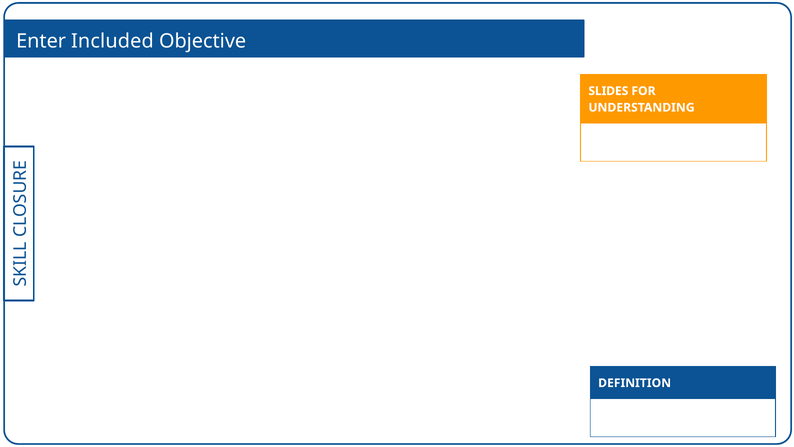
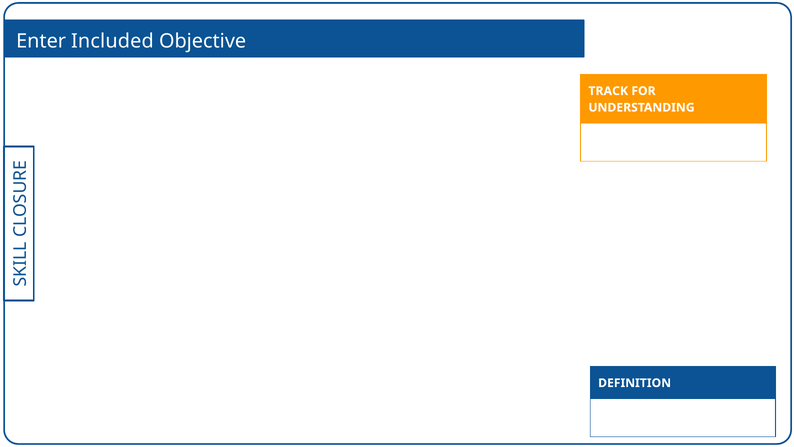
SLIDES: SLIDES -> TRACK (608, 91)
